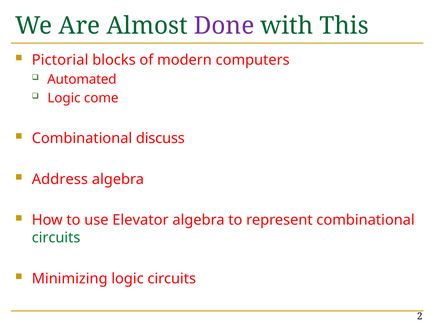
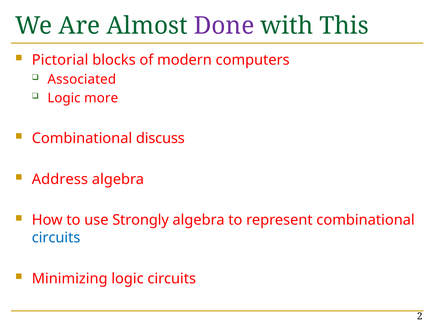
Automated: Automated -> Associated (82, 79)
come: come -> more (101, 98)
Elevator: Elevator -> Strongly (141, 220)
circuits colour: green -> blue (56, 237)
